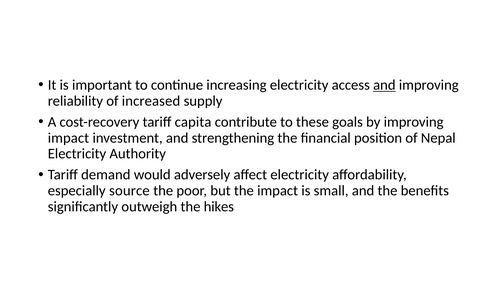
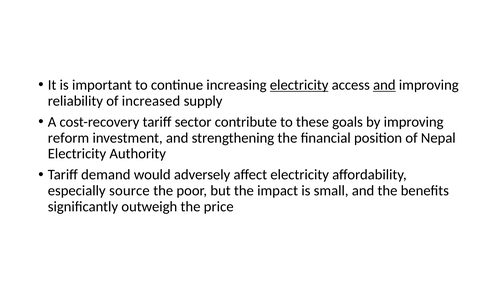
electricity underline: none -> present (299, 85)
capita: capita -> sector (193, 122)
impact: impact -> reform (68, 138)
hikes: hikes -> price (219, 206)
